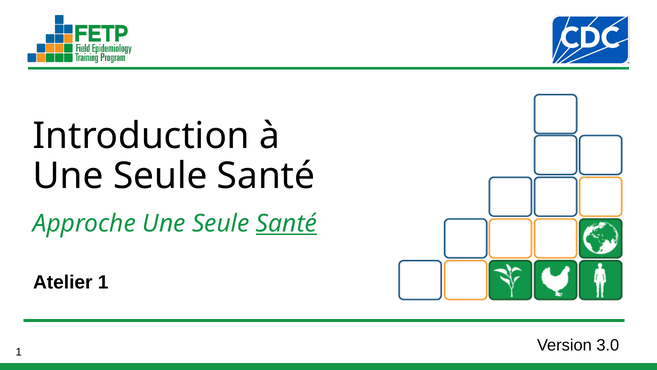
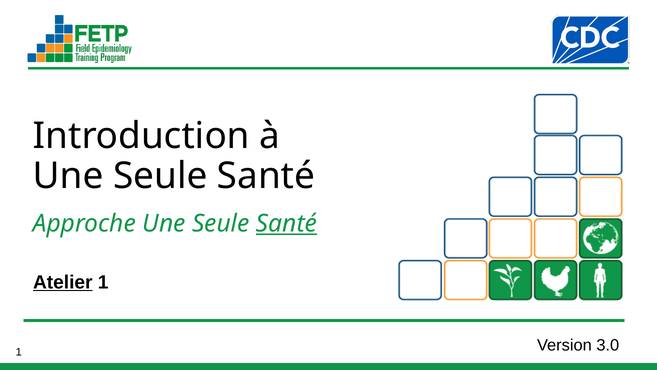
Atelier underline: none -> present (63, 282)
